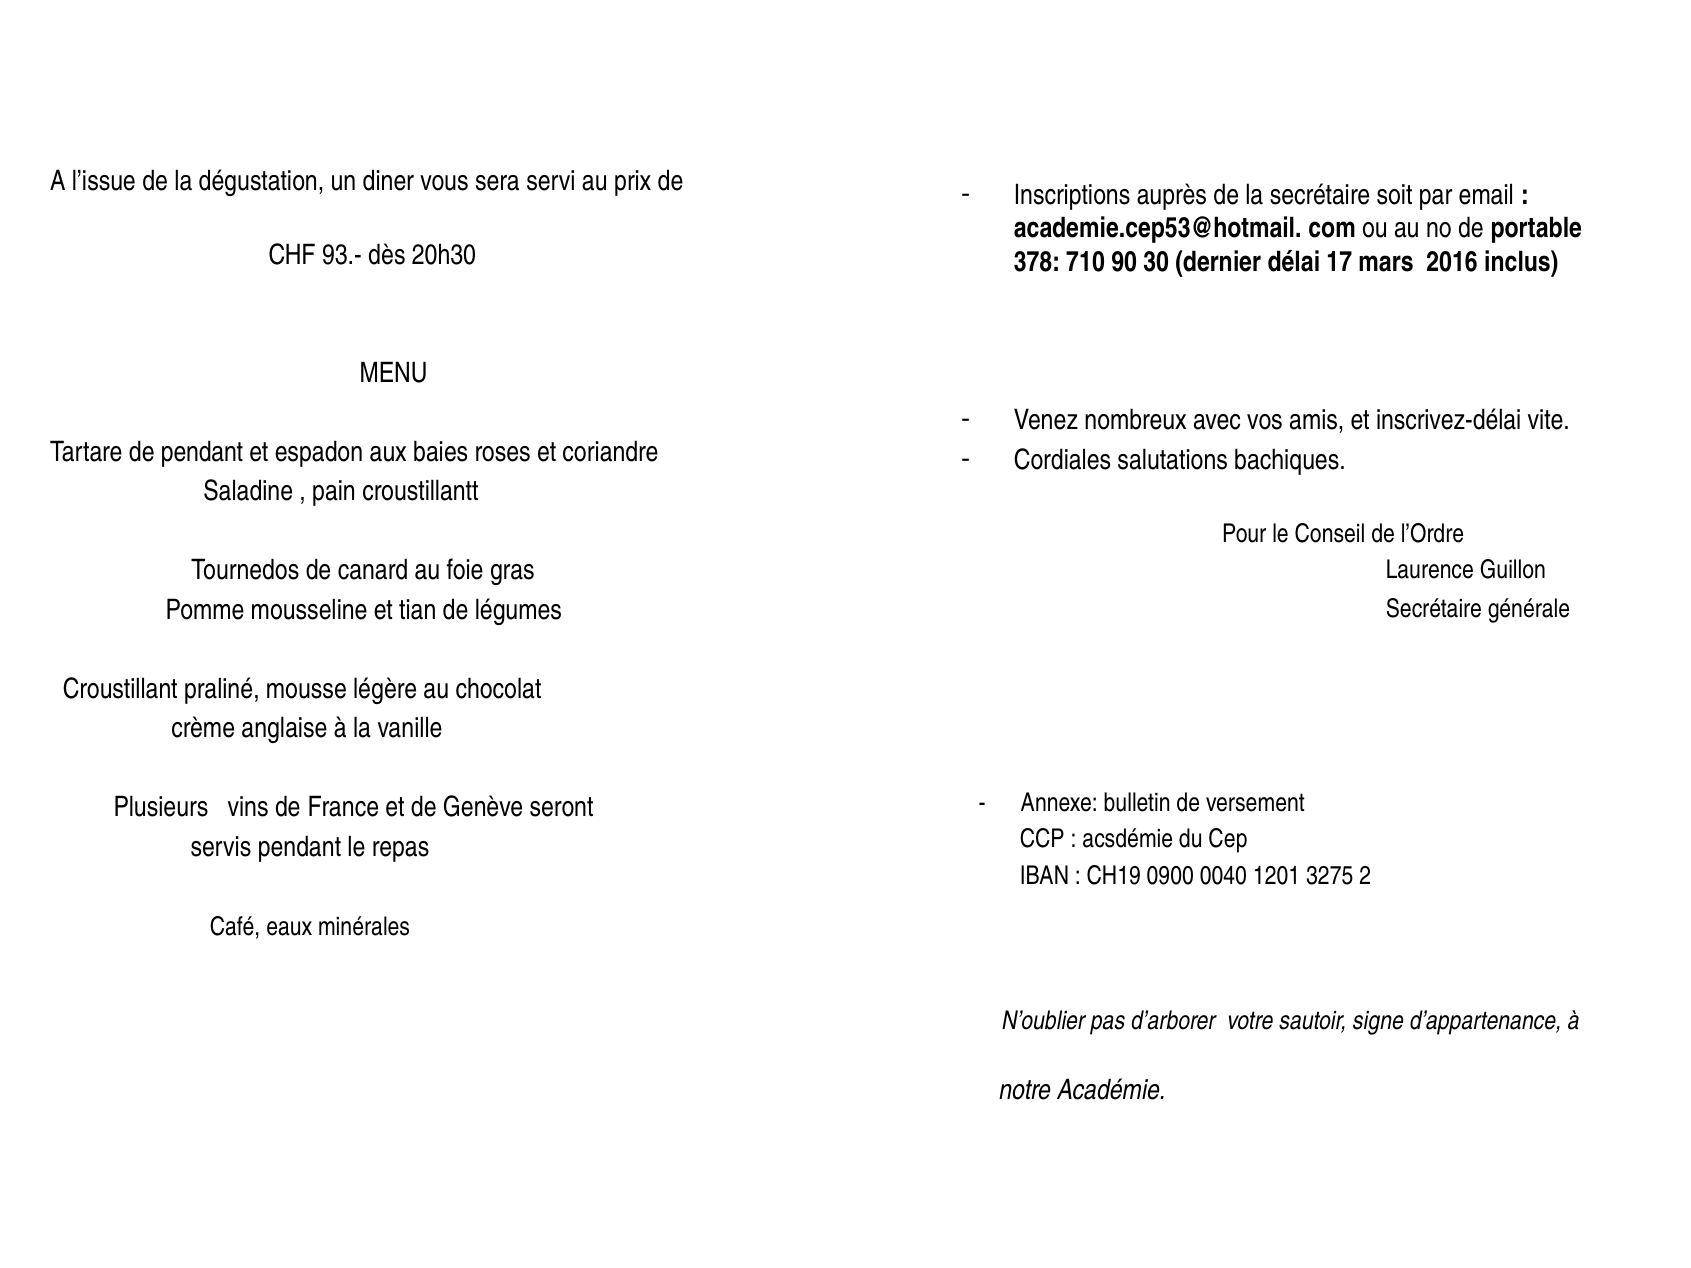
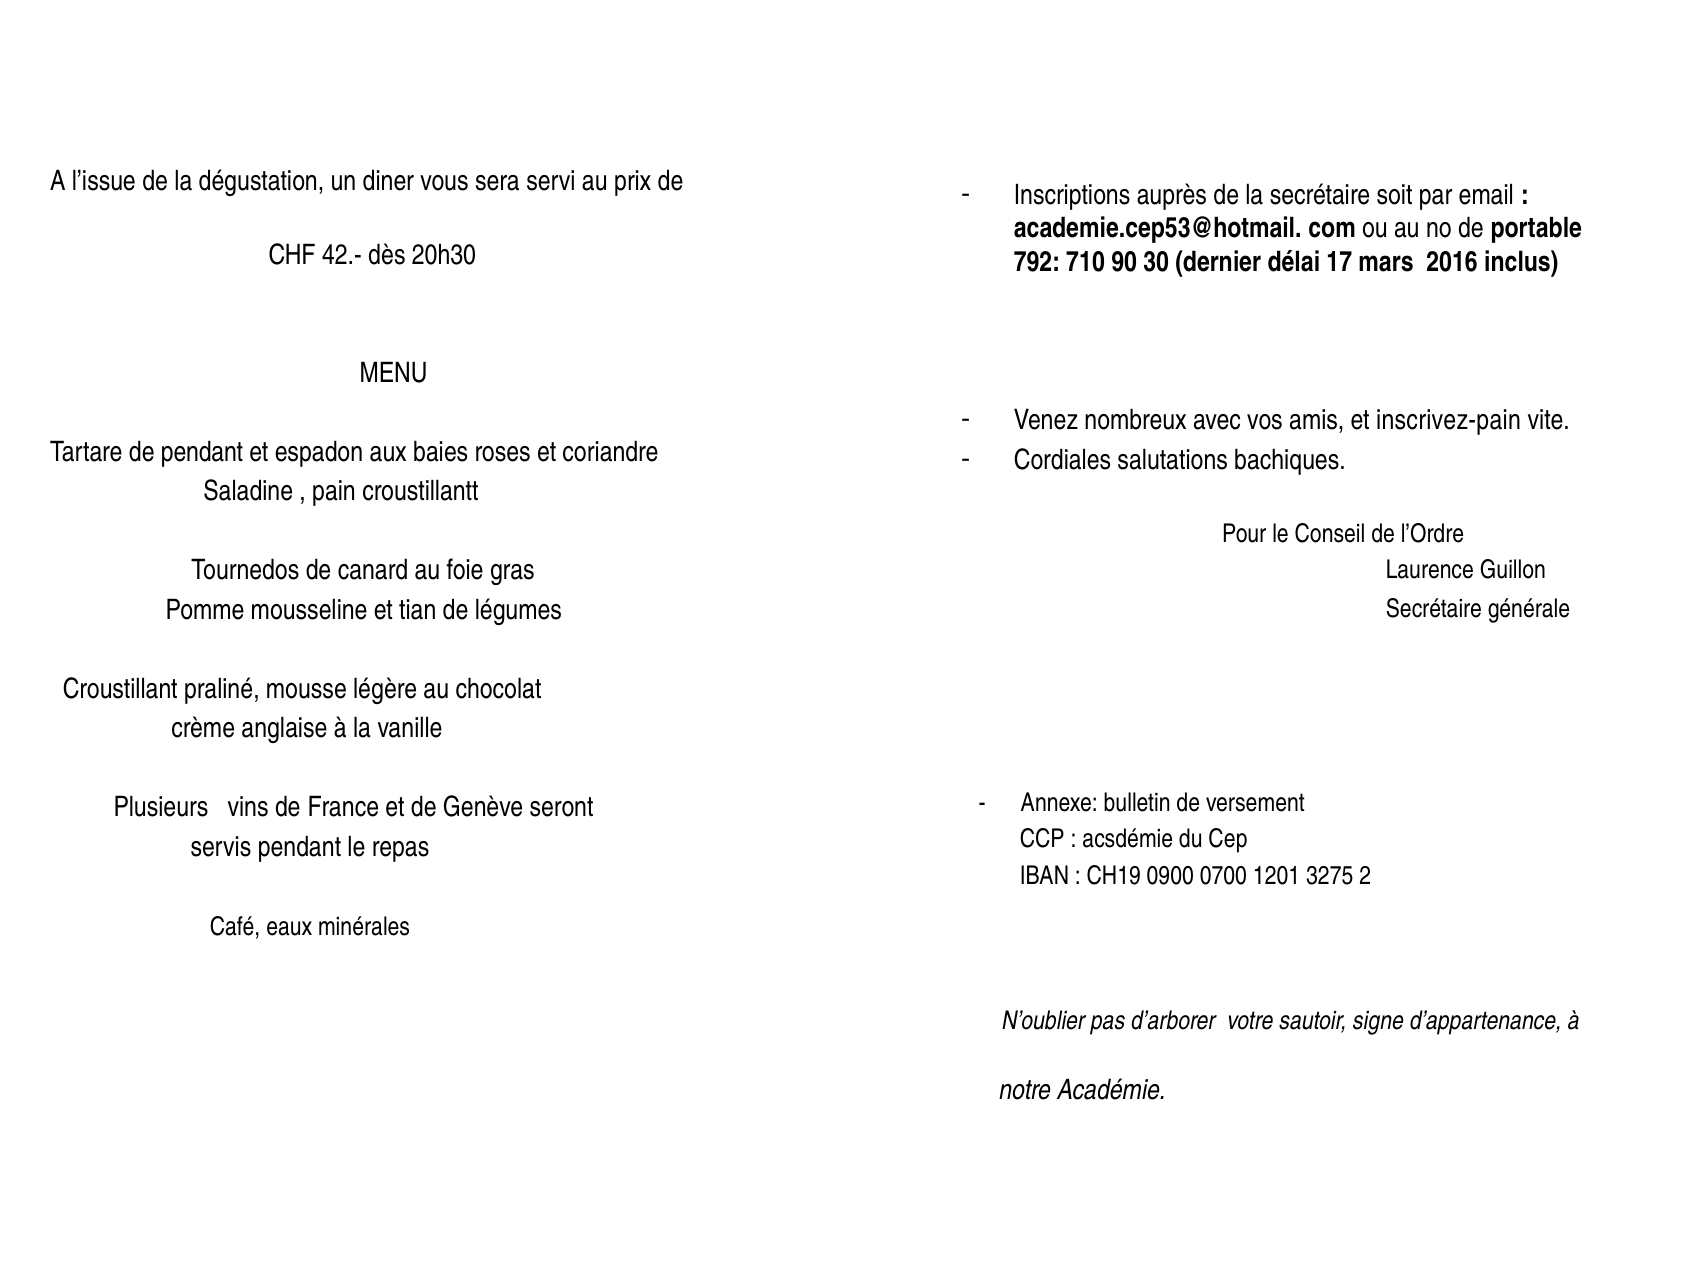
93.-: 93.- -> 42.- (342, 255)
378: 378 -> 792 (1037, 263)
inscrivez-délai: inscrivez-délai -> inscrivez-pain (1449, 420)
0040: 0040 -> 0700 (1223, 876)
